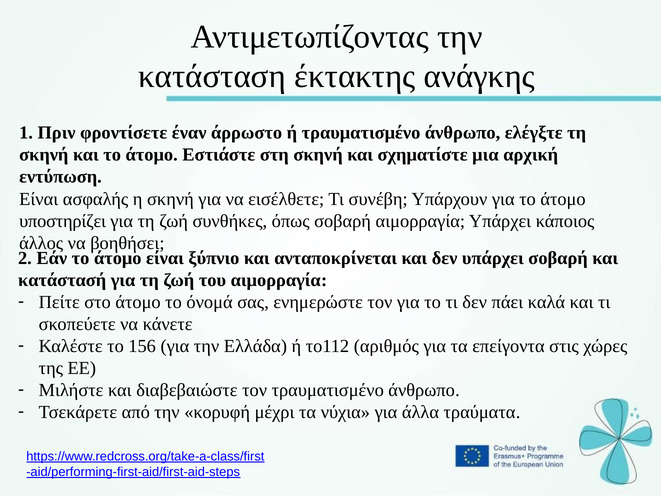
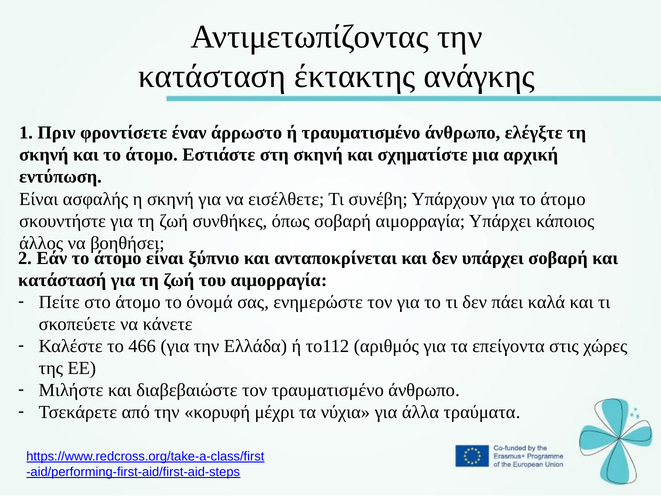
υποστηρίζει: υποστηρίζει -> σκουντήστε (63, 221)
156: 156 -> 466 (142, 346)
